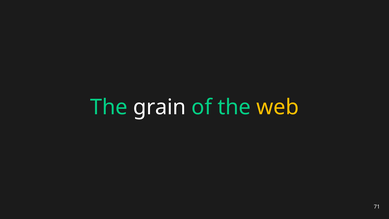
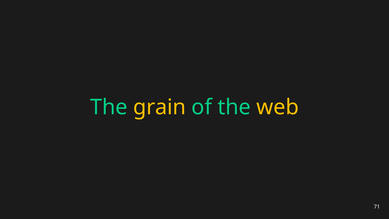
grain colour: white -> yellow (160, 107)
